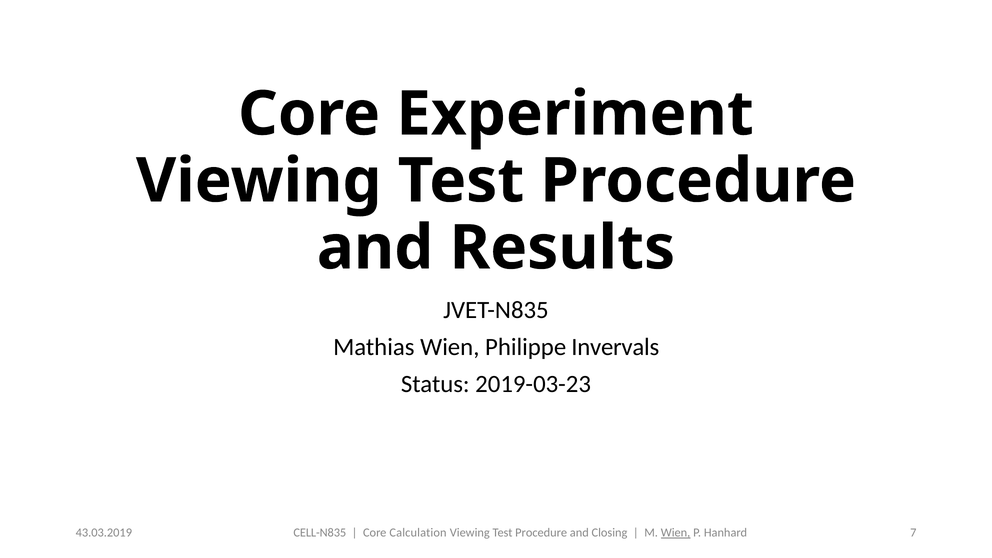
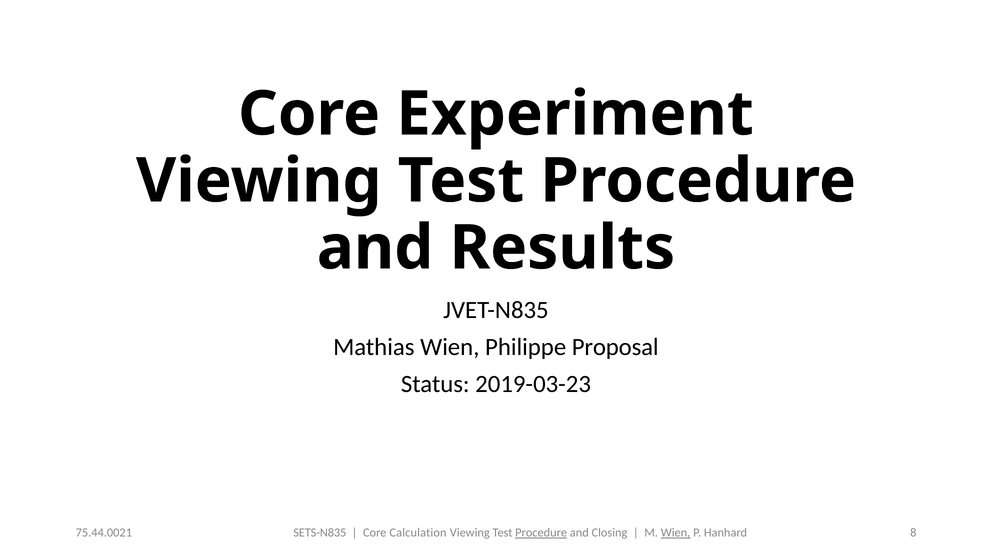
Invervals: Invervals -> Proposal (615, 347)
CELL-N835: CELL-N835 -> SETS-N835 (320, 533)
Procedure underline: none -> present (541, 533)
7: 7 -> 8 (913, 533)
43.03.2019: 43.03.2019 -> 75.44.0021 (104, 533)
